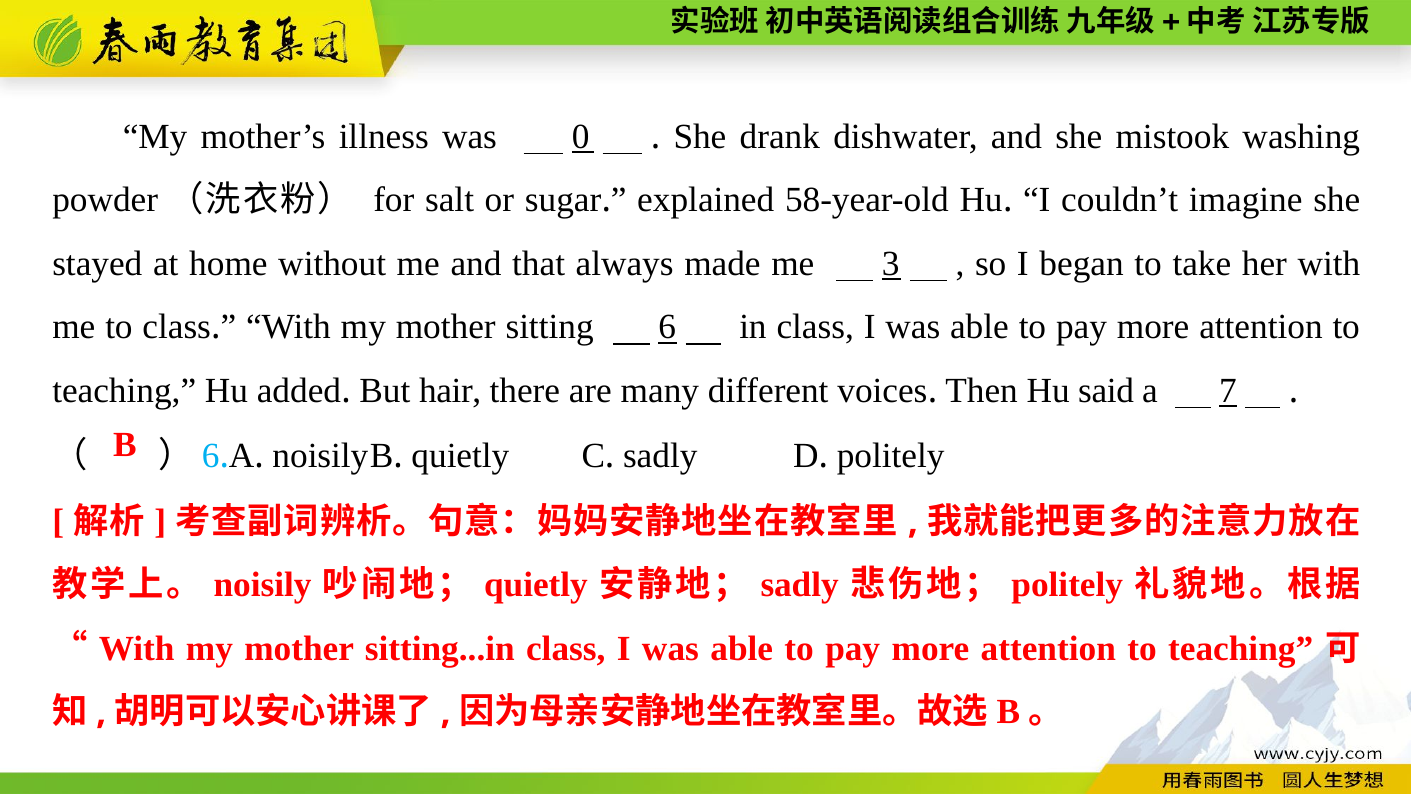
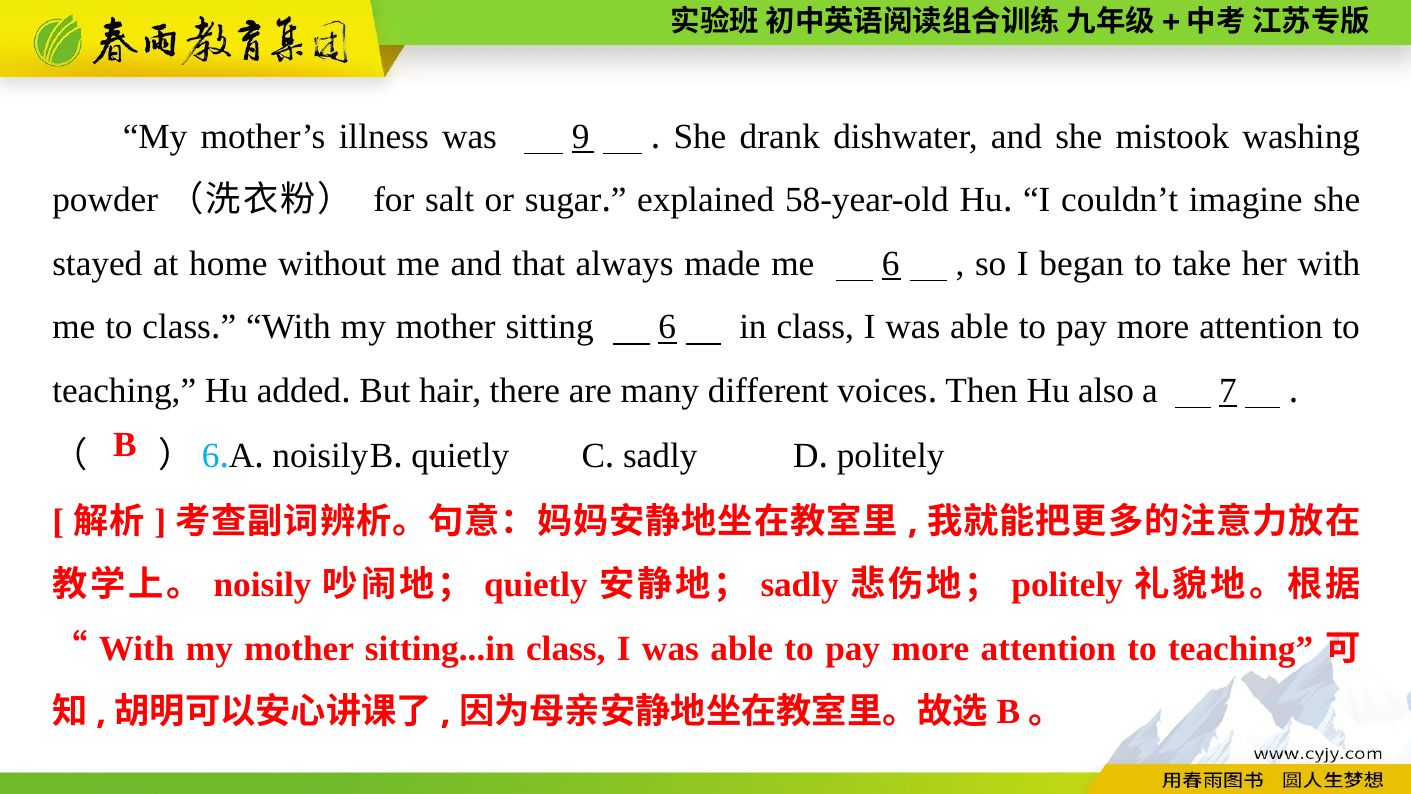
0: 0 -> 9 (581, 136)
me 3: 3 -> 6 (891, 263)
said: said -> also (1106, 391)
